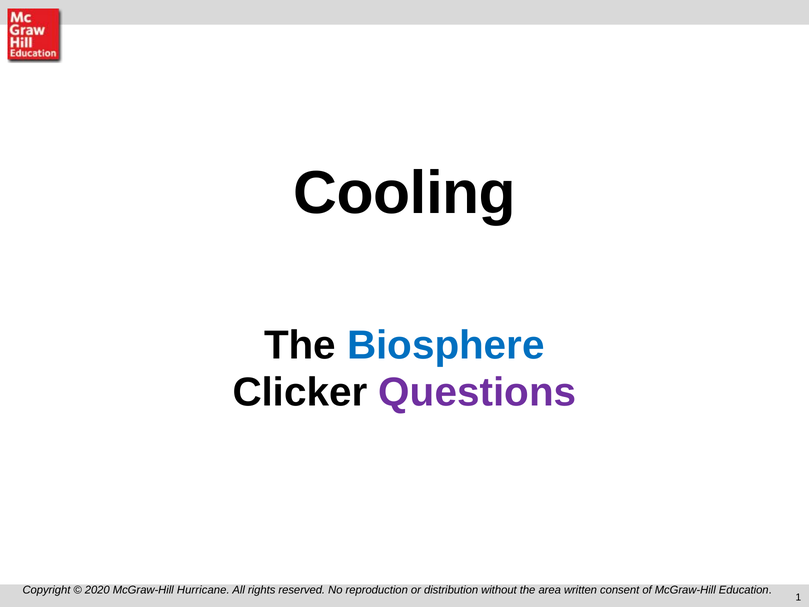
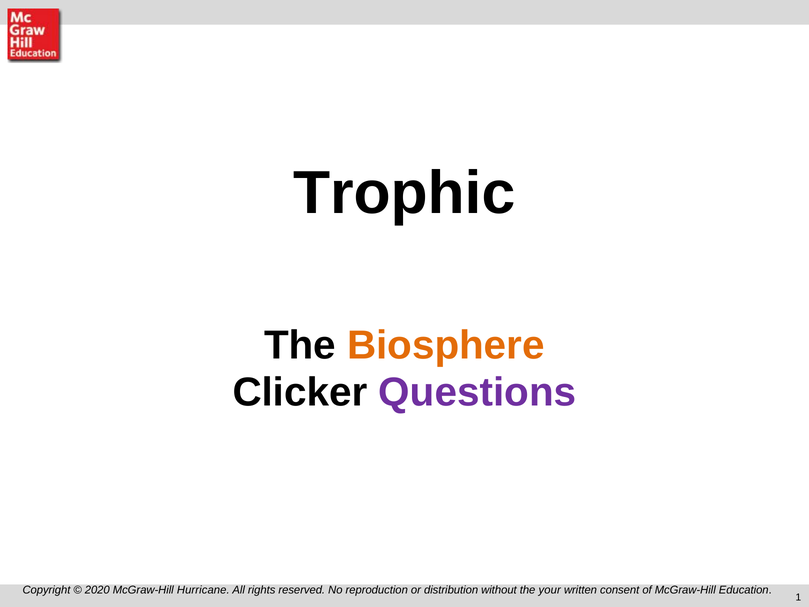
Cooling: Cooling -> Trophic (404, 193)
Biosphere colour: blue -> orange (446, 345)
area: area -> your (550, 590)
